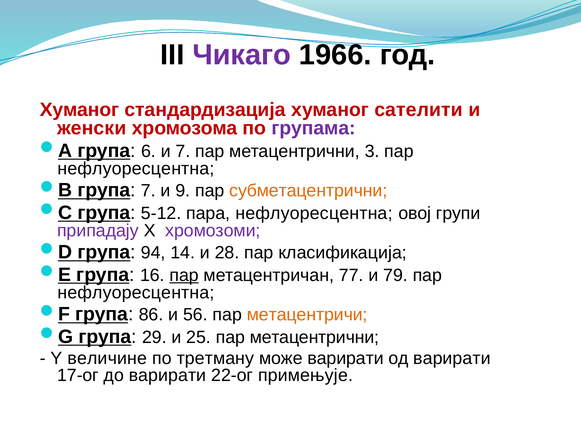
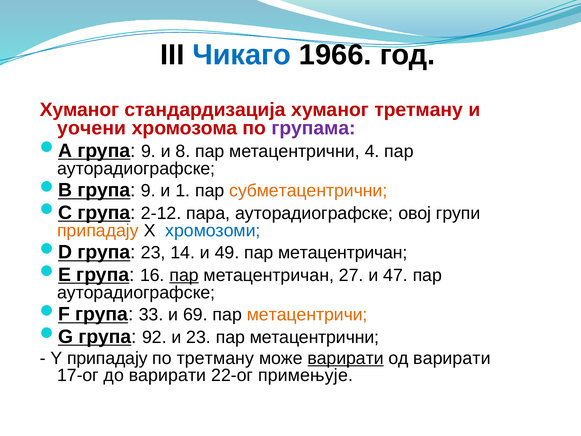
Чикаго colour: purple -> blue (242, 55)
хуманог сателити: сателити -> третману (419, 110)
женски: женски -> уочени (92, 128)
6: 6 -> 9 (148, 151)
и 7: 7 -> 8 (183, 151)
3: 3 -> 4 (372, 151)
нефлуоресцентна: нефлуоресцентна -> ауторадиографске (136, 169)
7: 7 -> 9 (148, 191)
9: 9 -> 1 (183, 191)
5-12: 5-12 -> 2-12 (161, 213)
пара нефлуоресцентна: нефлуоресцентна -> ауторадиографске (314, 213)
припадају colour: purple -> orange (98, 230)
хромозоми colour: purple -> blue (213, 230)
група 94: 94 -> 23 (153, 253)
28: 28 -> 49 (227, 253)
класификација: класификација -> метацентричан (343, 253)
77: 77 -> 27 (351, 275)
79: 79 -> 47 (396, 275)
нефлуоресцентна: нефлуоресцентна -> ауторадиографске (136, 292)
86: 86 -> 33 (151, 315)
56: 56 -> 69 (195, 315)
29: 29 -> 92 (154, 337)
и 25: 25 -> 23 (199, 337)
Y величине: величине -> припадају (107, 358)
варирати underline: none -> present (346, 358)
